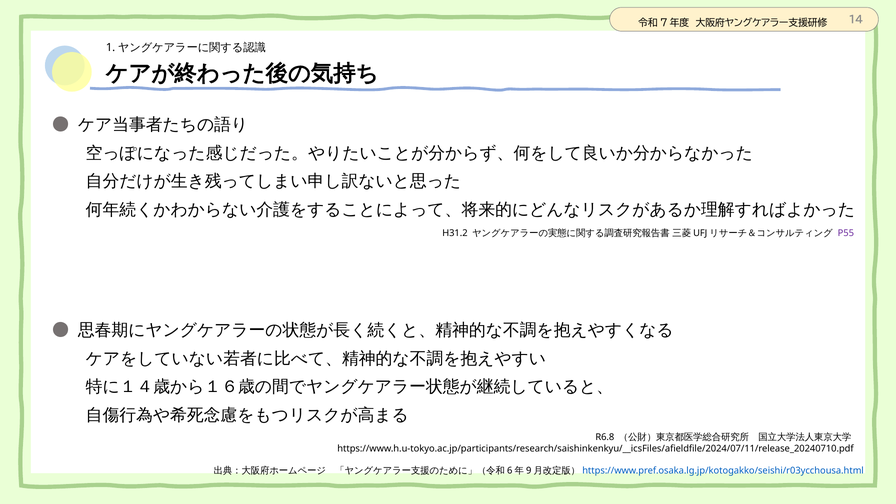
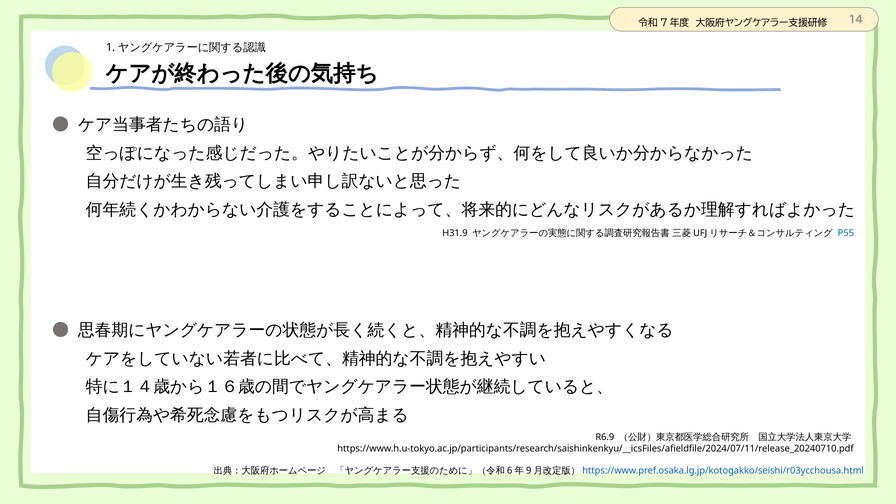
H31.2: H31.2 -> H31.9 (455, 233)
P55 colour: purple -> blue (846, 233)
R6.8: R6.8 -> R6.9 (605, 437)
